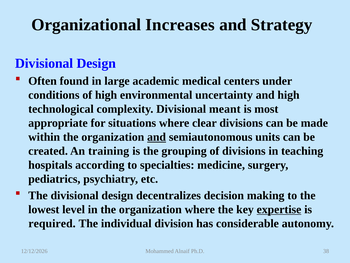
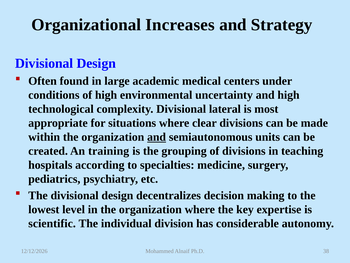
meant: meant -> lateral (225, 109)
expertise underline: present -> none (279, 209)
required: required -> scientific (52, 223)
